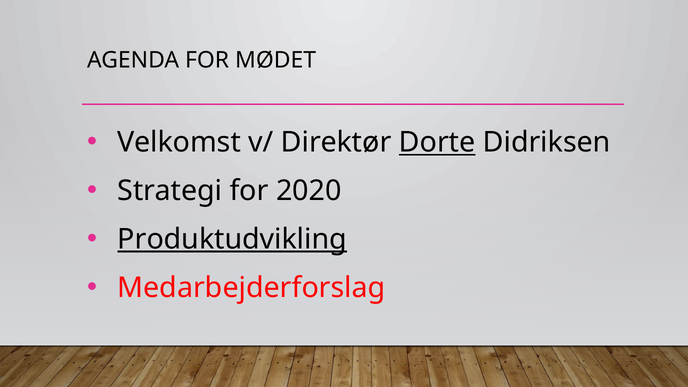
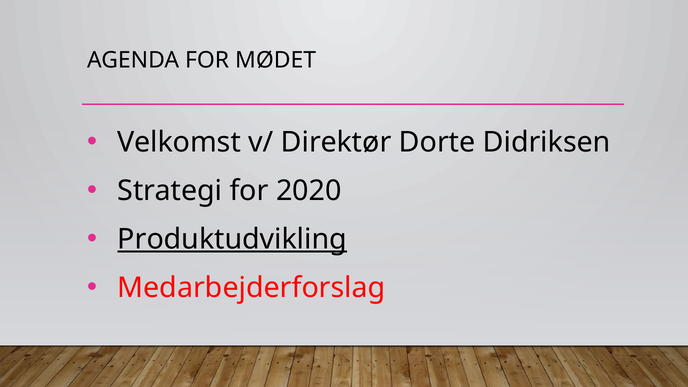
Dorte underline: present -> none (437, 142)
